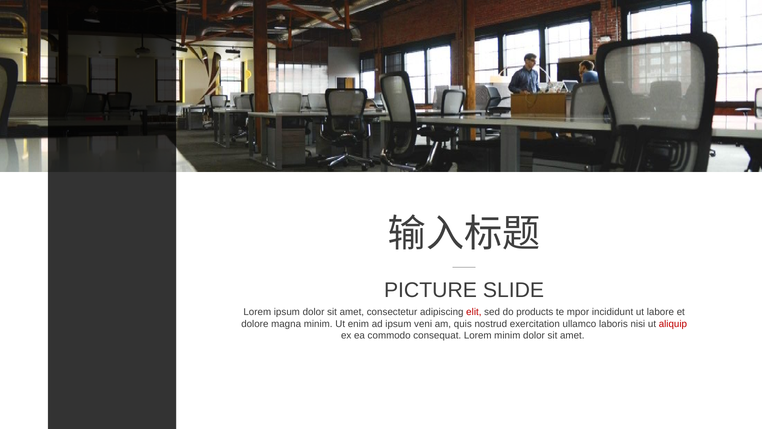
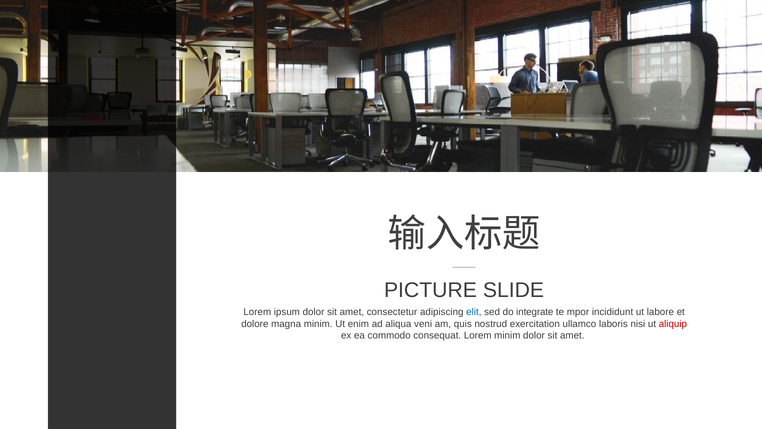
elit colour: red -> blue (474, 312)
products: products -> integrate (535, 312)
ad ipsum: ipsum -> aliqua (398, 324)
